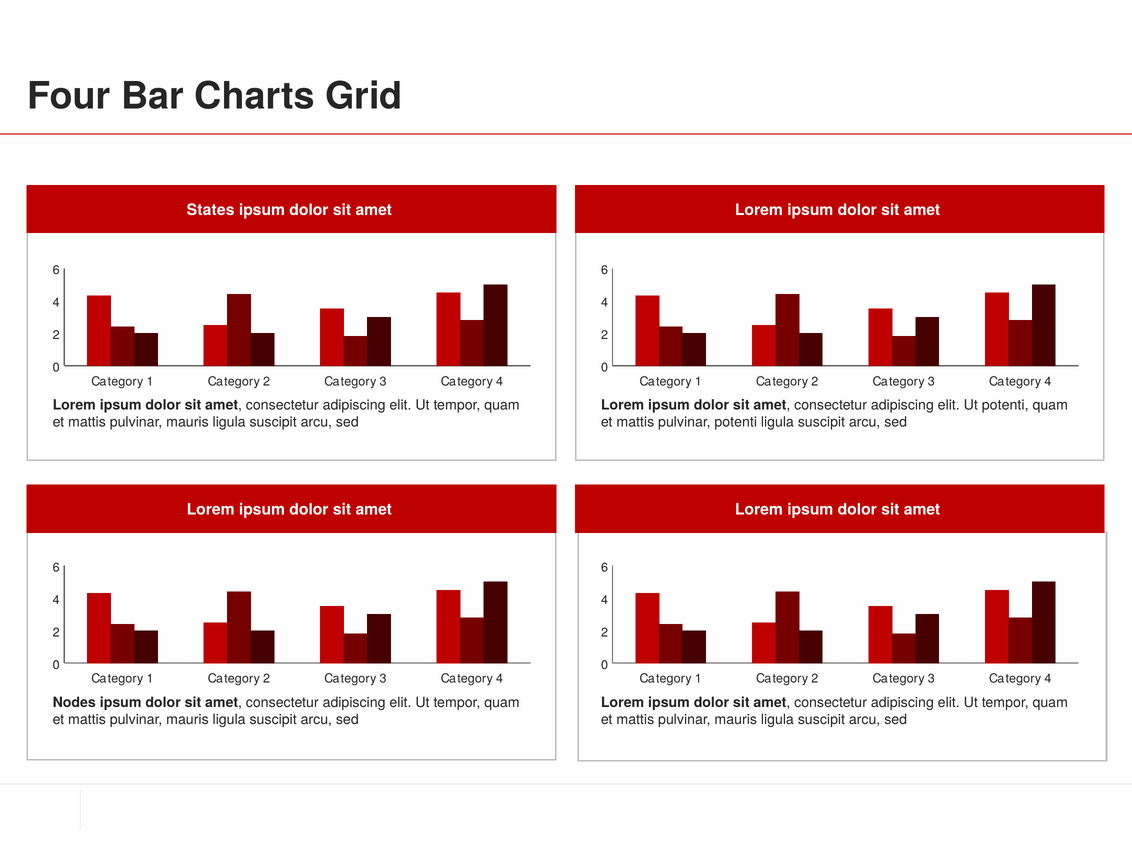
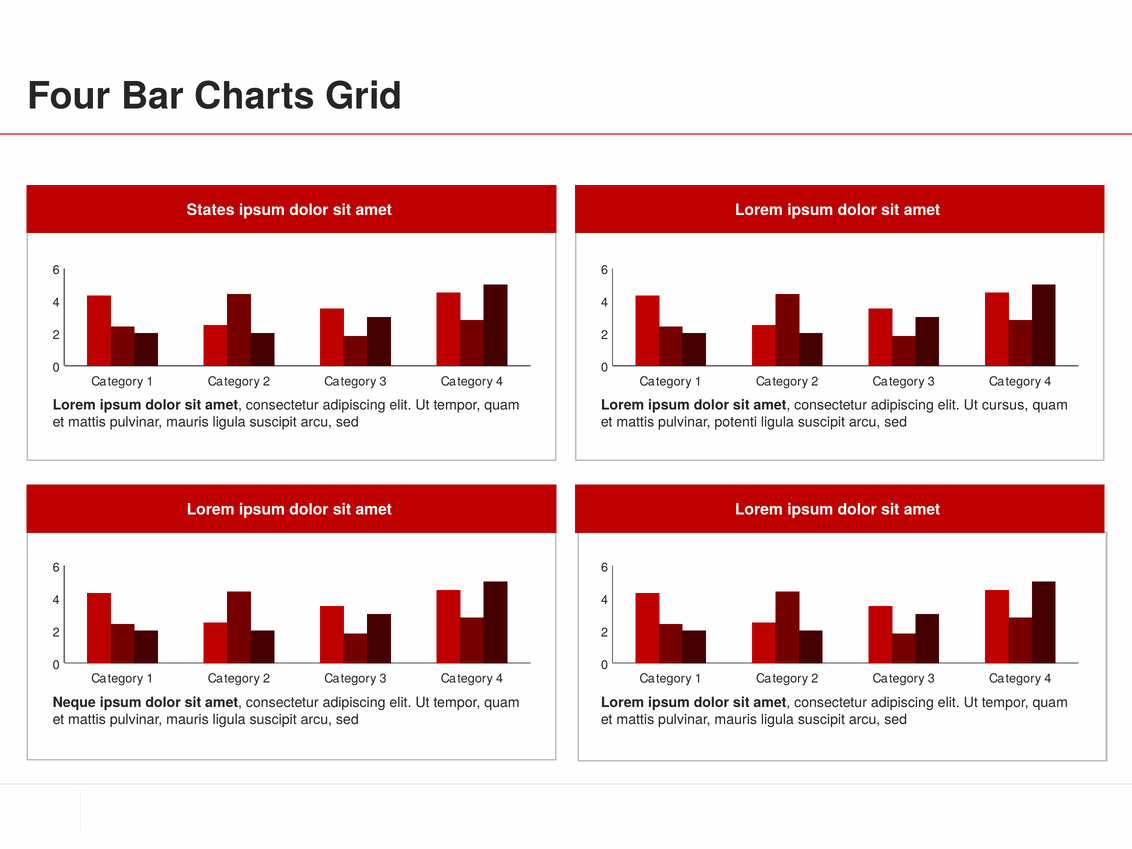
Ut potenti: potenti -> cursus (1005, 405)
Nodes: Nodes -> Neque (74, 702)
